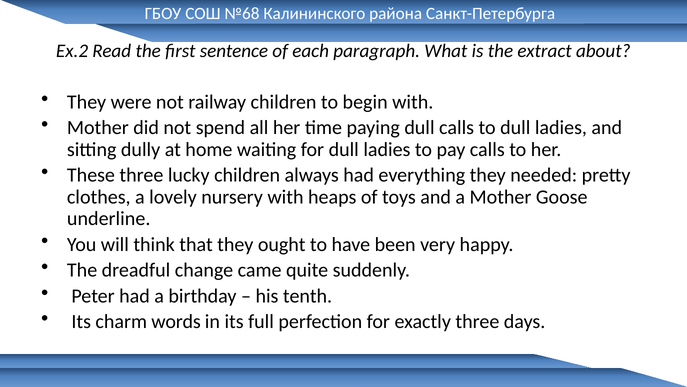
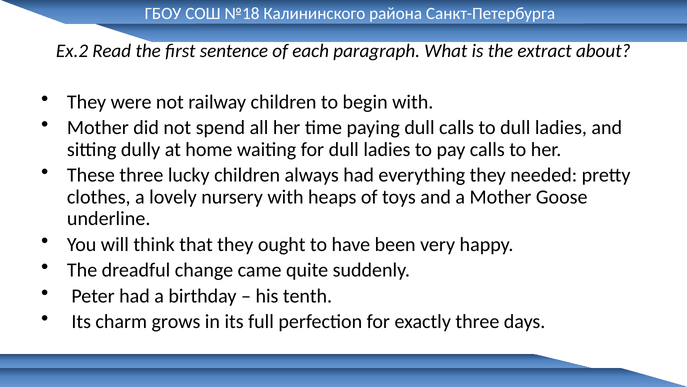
№68: №68 -> №18 (242, 13)
words: words -> grows (176, 321)
